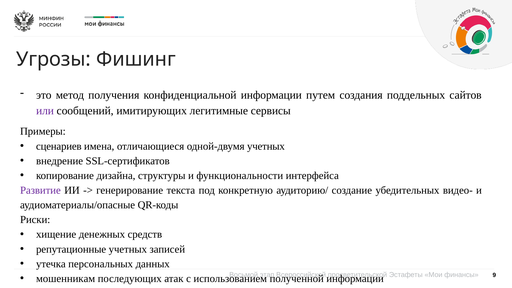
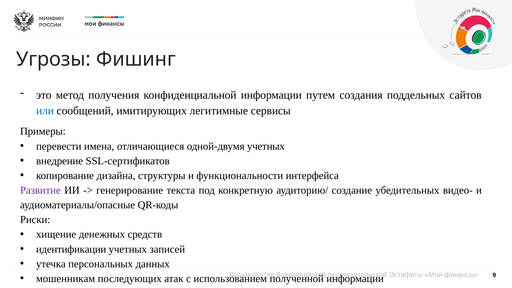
или colour: purple -> blue (45, 111)
сценариев: сценариев -> перевести (59, 146)
репутационные: репутационные -> идентификации (71, 249)
